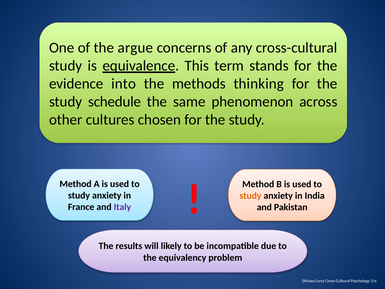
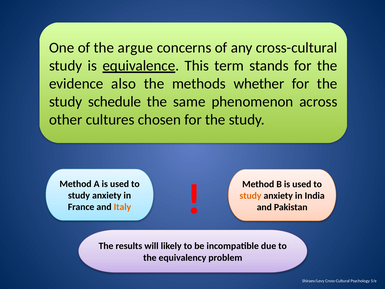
into: into -> also (124, 84)
thinking: thinking -> whether (259, 84)
Italy colour: purple -> orange (122, 207)
